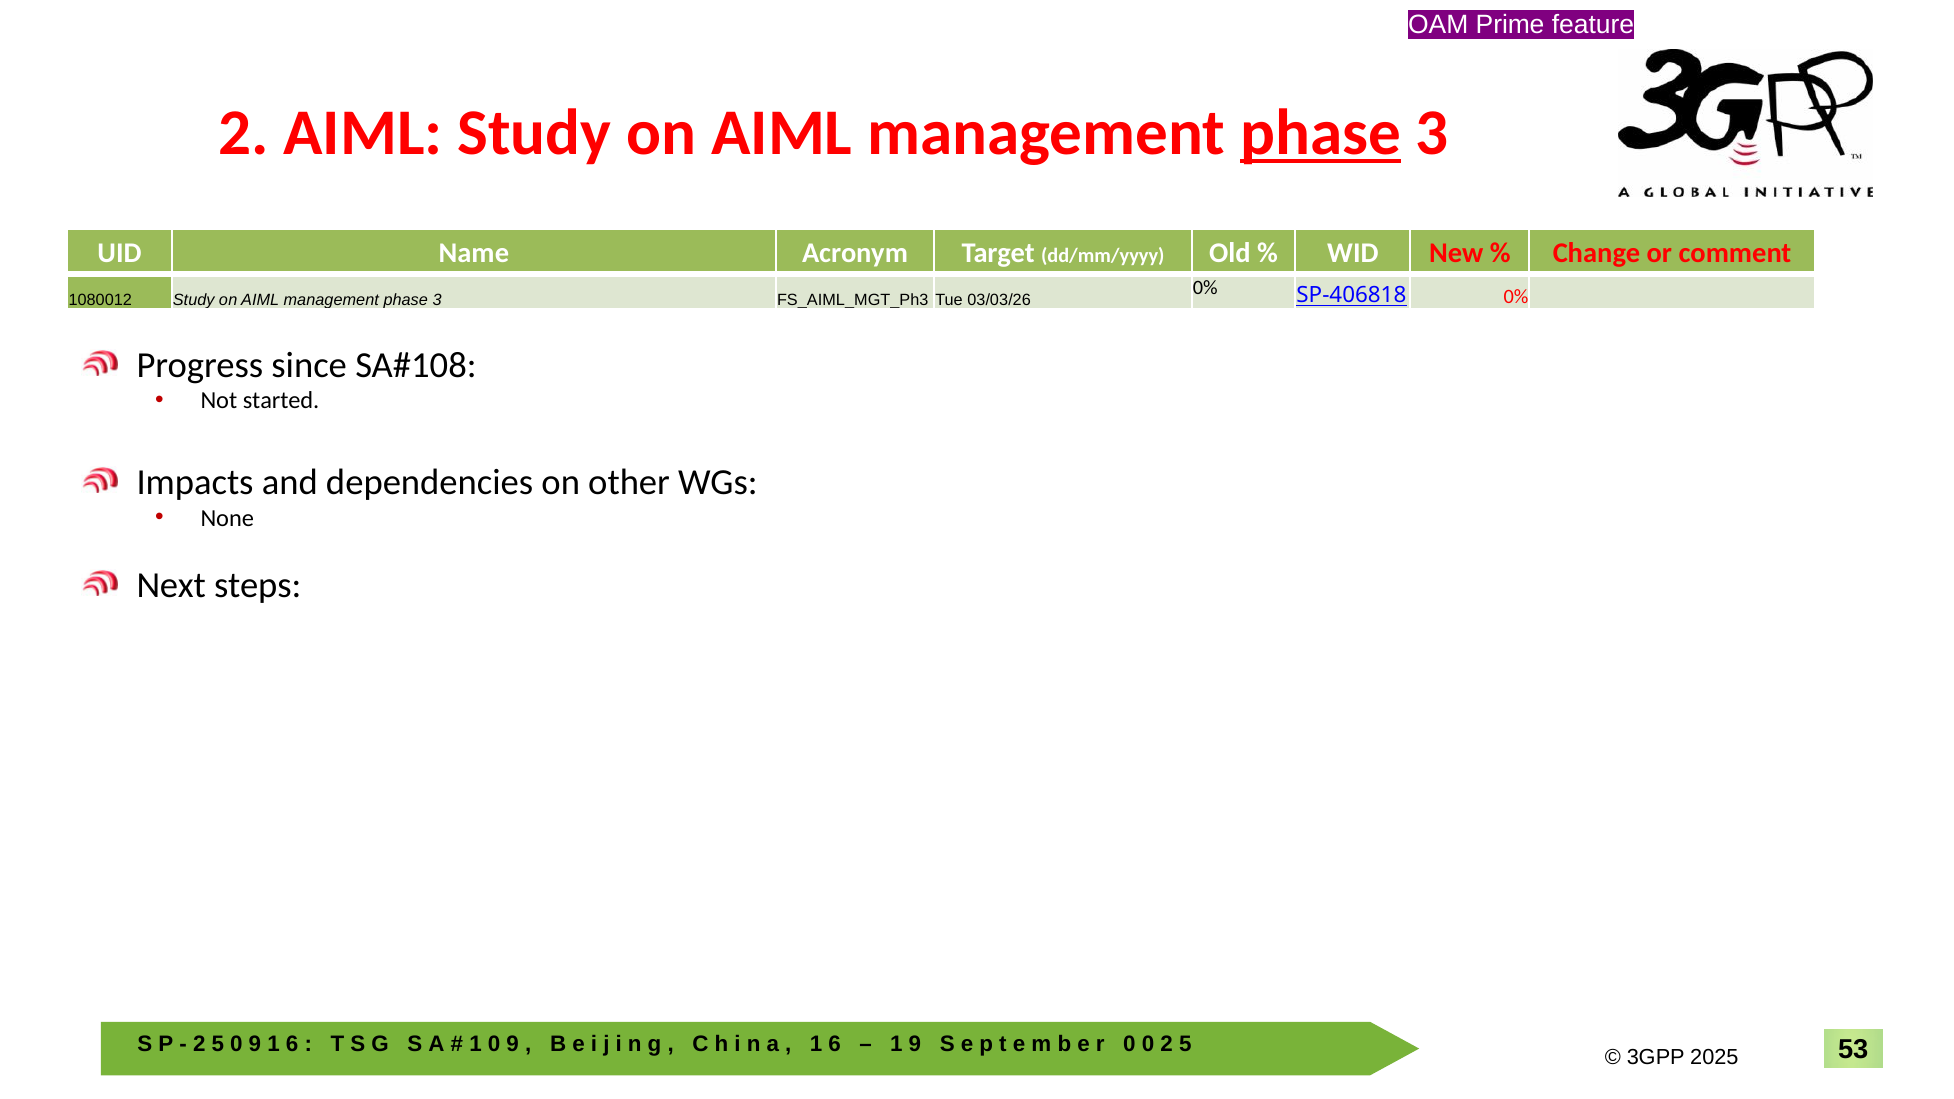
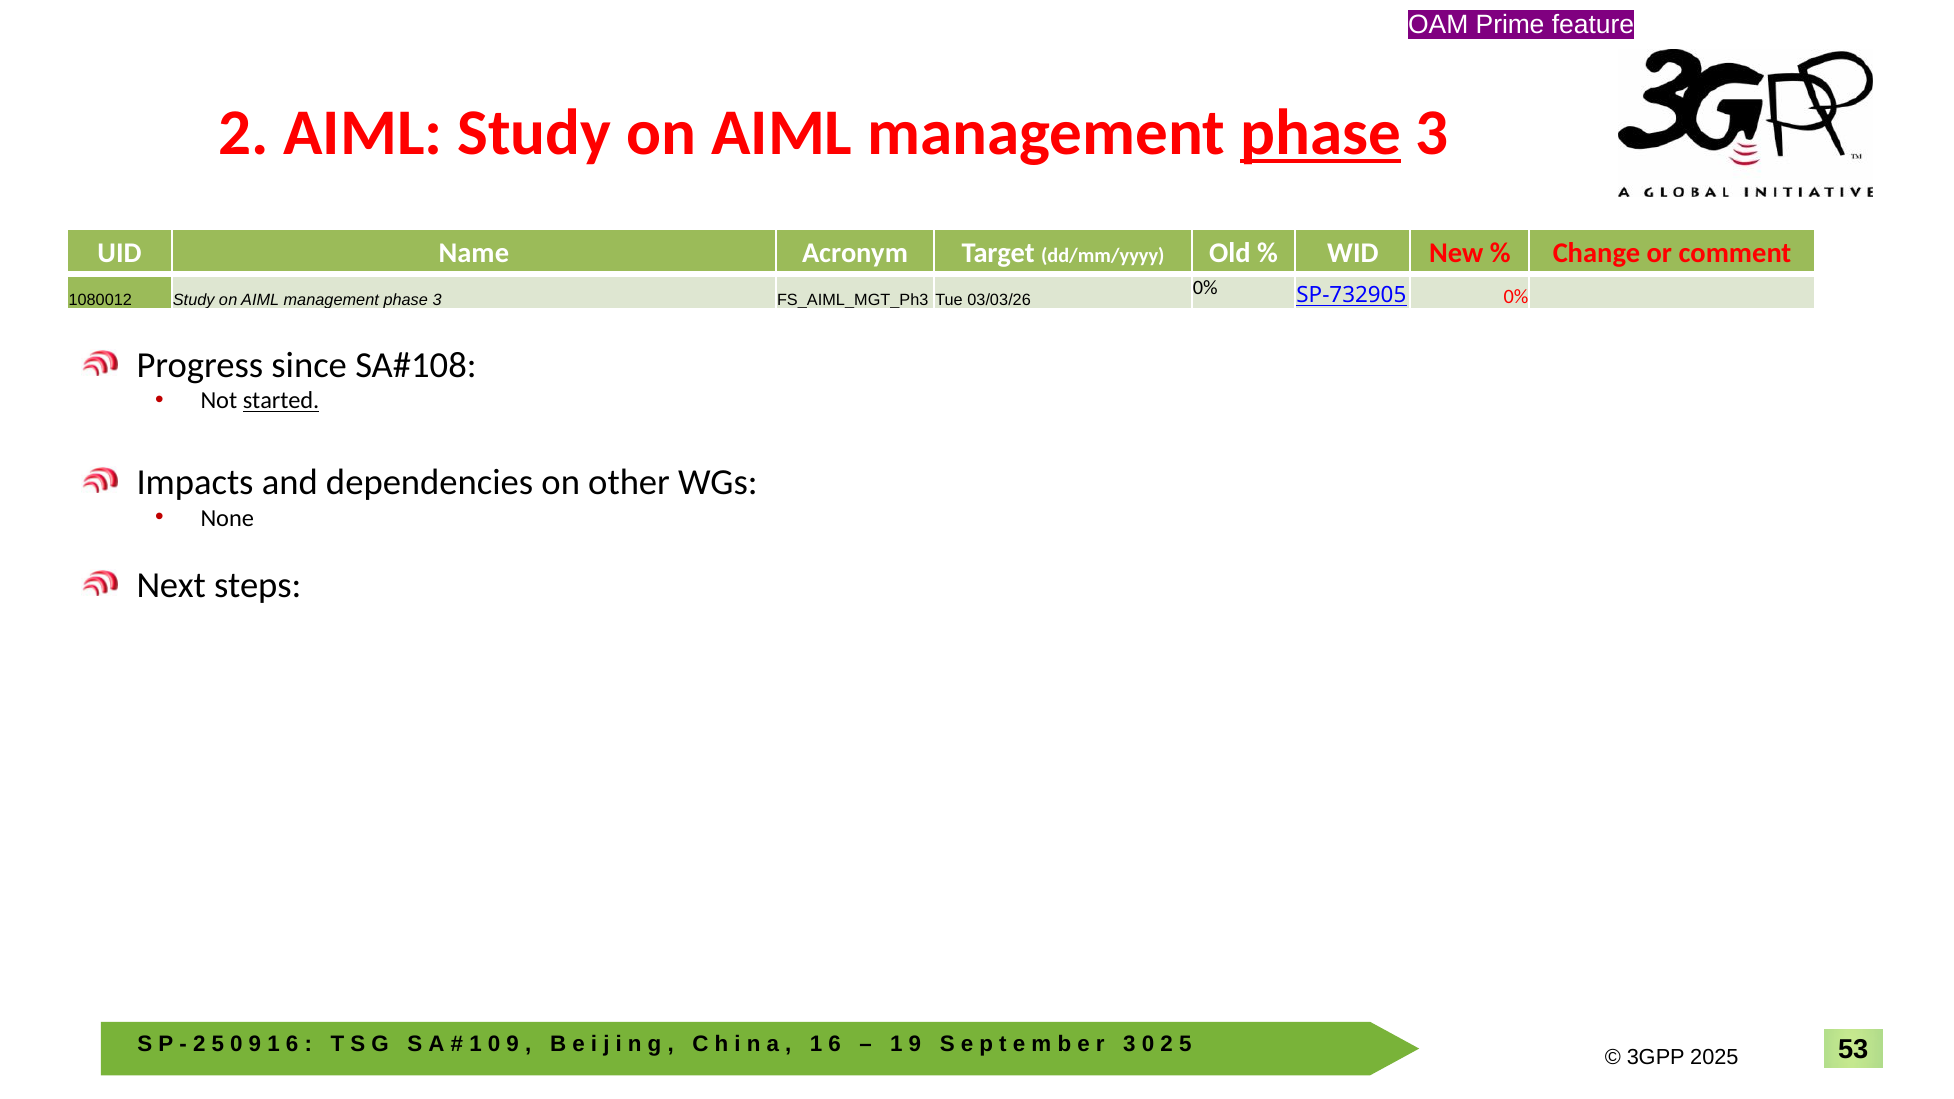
SP-406818: SP-406818 -> SP-732905 (1351, 295)
started underline: none -> present (281, 401)
0: 0 -> 3 (1129, 1044)
